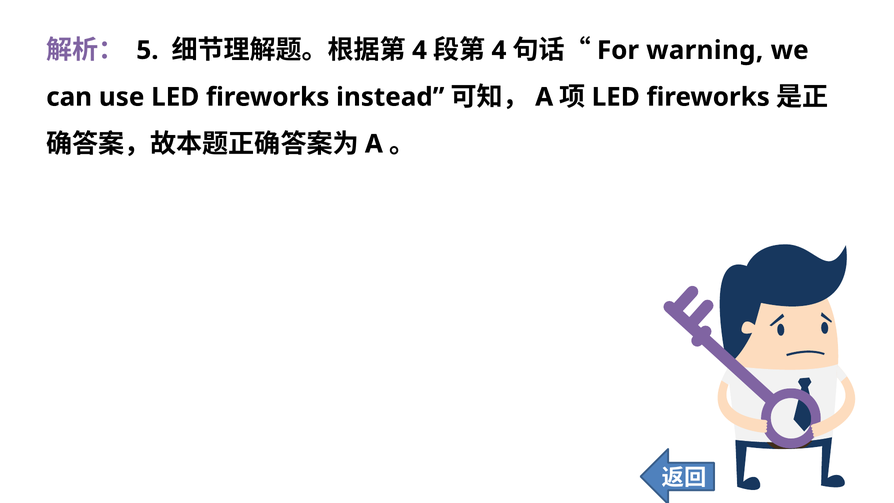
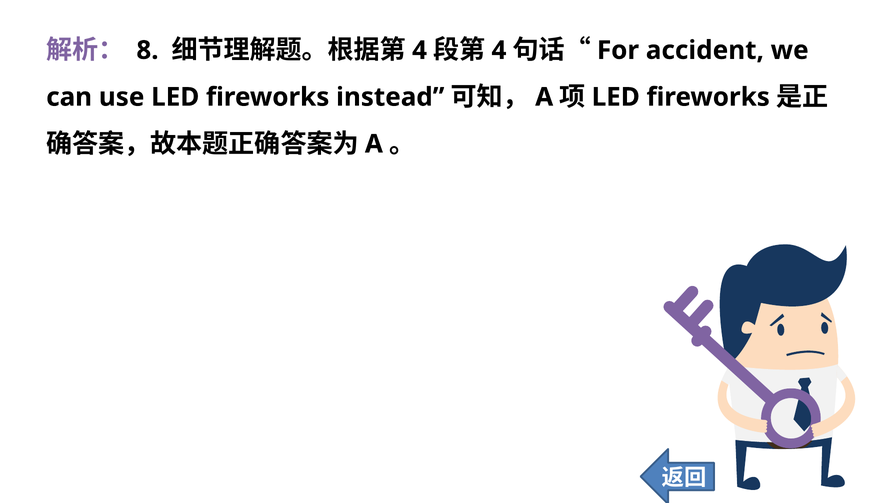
5: 5 -> 8 (147, 50)
warning: warning -> accident (705, 50)
